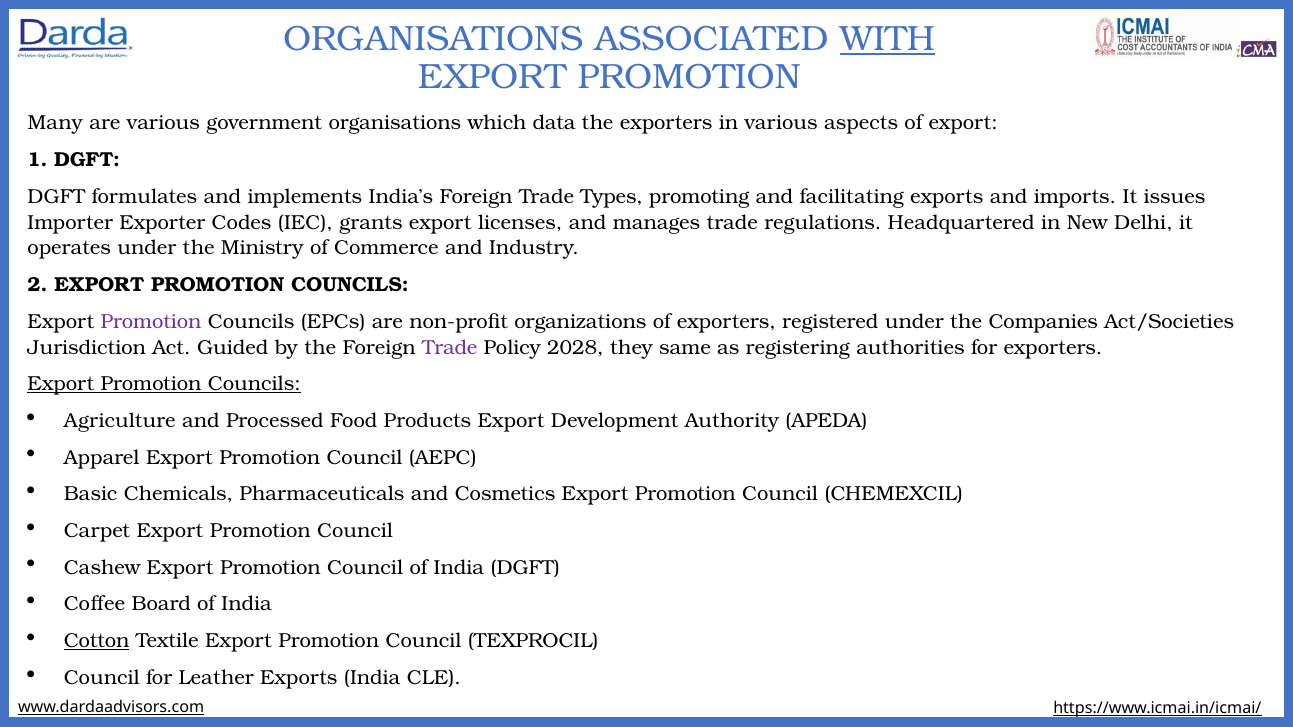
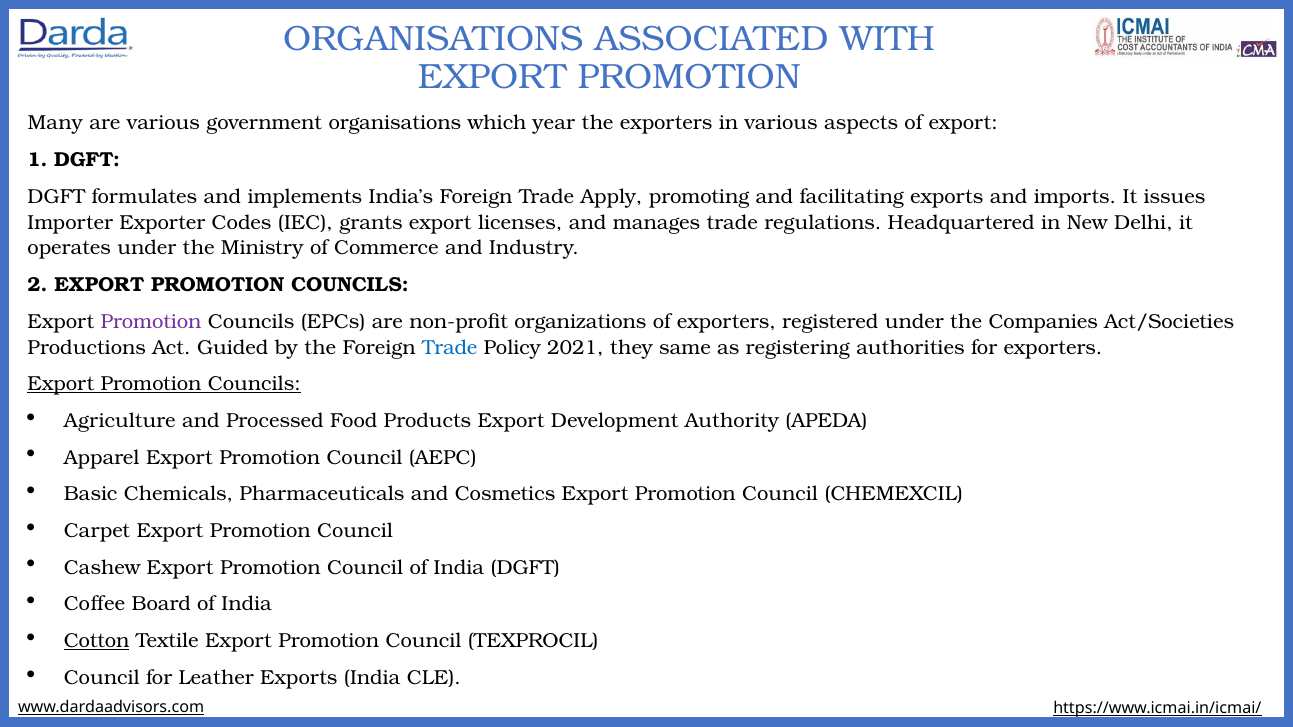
WITH underline: present -> none (887, 39)
data: data -> year (554, 123)
Types: Types -> Apply (611, 197)
Jurisdiction: Jurisdiction -> Productions (87, 348)
Trade colour: purple -> blue (450, 348)
2028: 2028 -> 2021 (575, 348)
